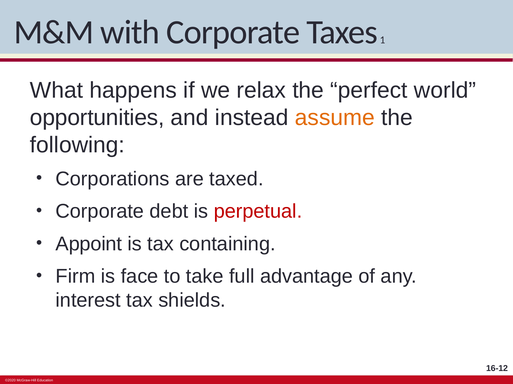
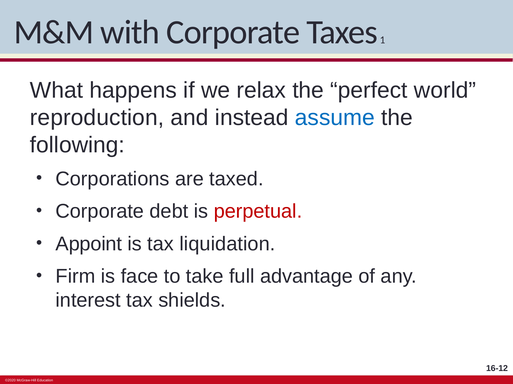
opportunities: opportunities -> reproduction (97, 118)
assume colour: orange -> blue (335, 118)
containing: containing -> liquidation (227, 244)
